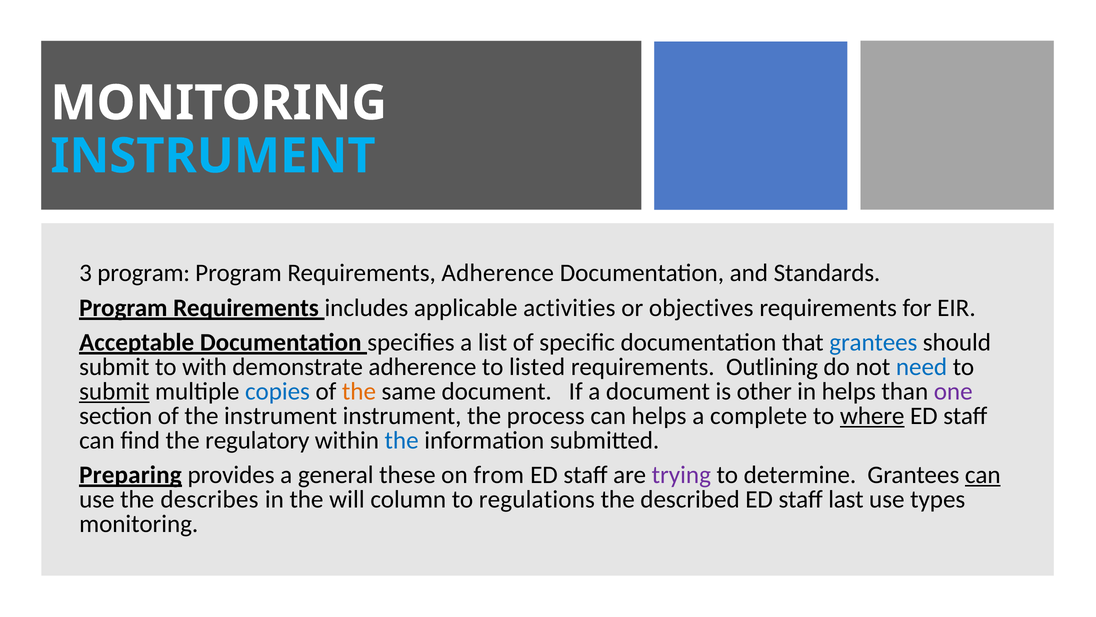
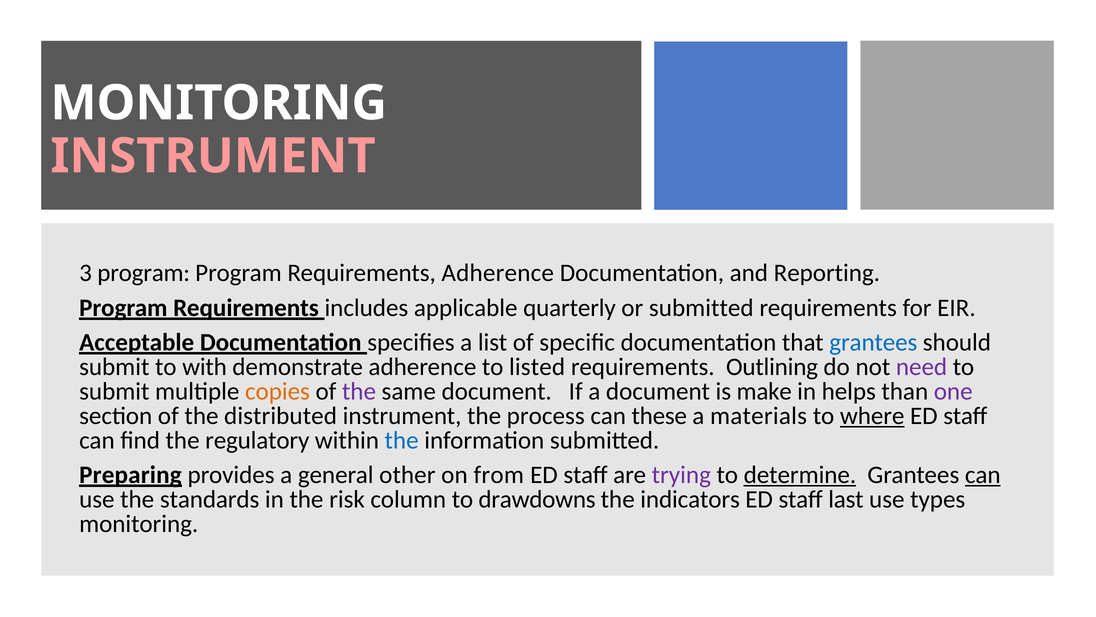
INSTRUMENT colour: light blue -> pink (213, 156)
Standards: Standards -> Reporting (827, 273)
activities: activities -> quarterly (569, 308)
or objectives: objectives -> submitted (701, 308)
need colour: blue -> purple (922, 367)
submit underline: present -> none (114, 391)
copies colour: blue -> orange (277, 391)
the colour: orange -> purple (359, 391)
other: other -> make (764, 391)
the instrument: instrument -> distributed (281, 415)
can helps: helps -> these (659, 415)
complete: complete -> materials (759, 415)
these: these -> other (407, 475)
determine underline: none -> present (800, 475)
describes: describes -> standards (210, 499)
will: will -> risk (347, 499)
regulations: regulations -> drawdowns (537, 499)
described: described -> indicators (690, 499)
